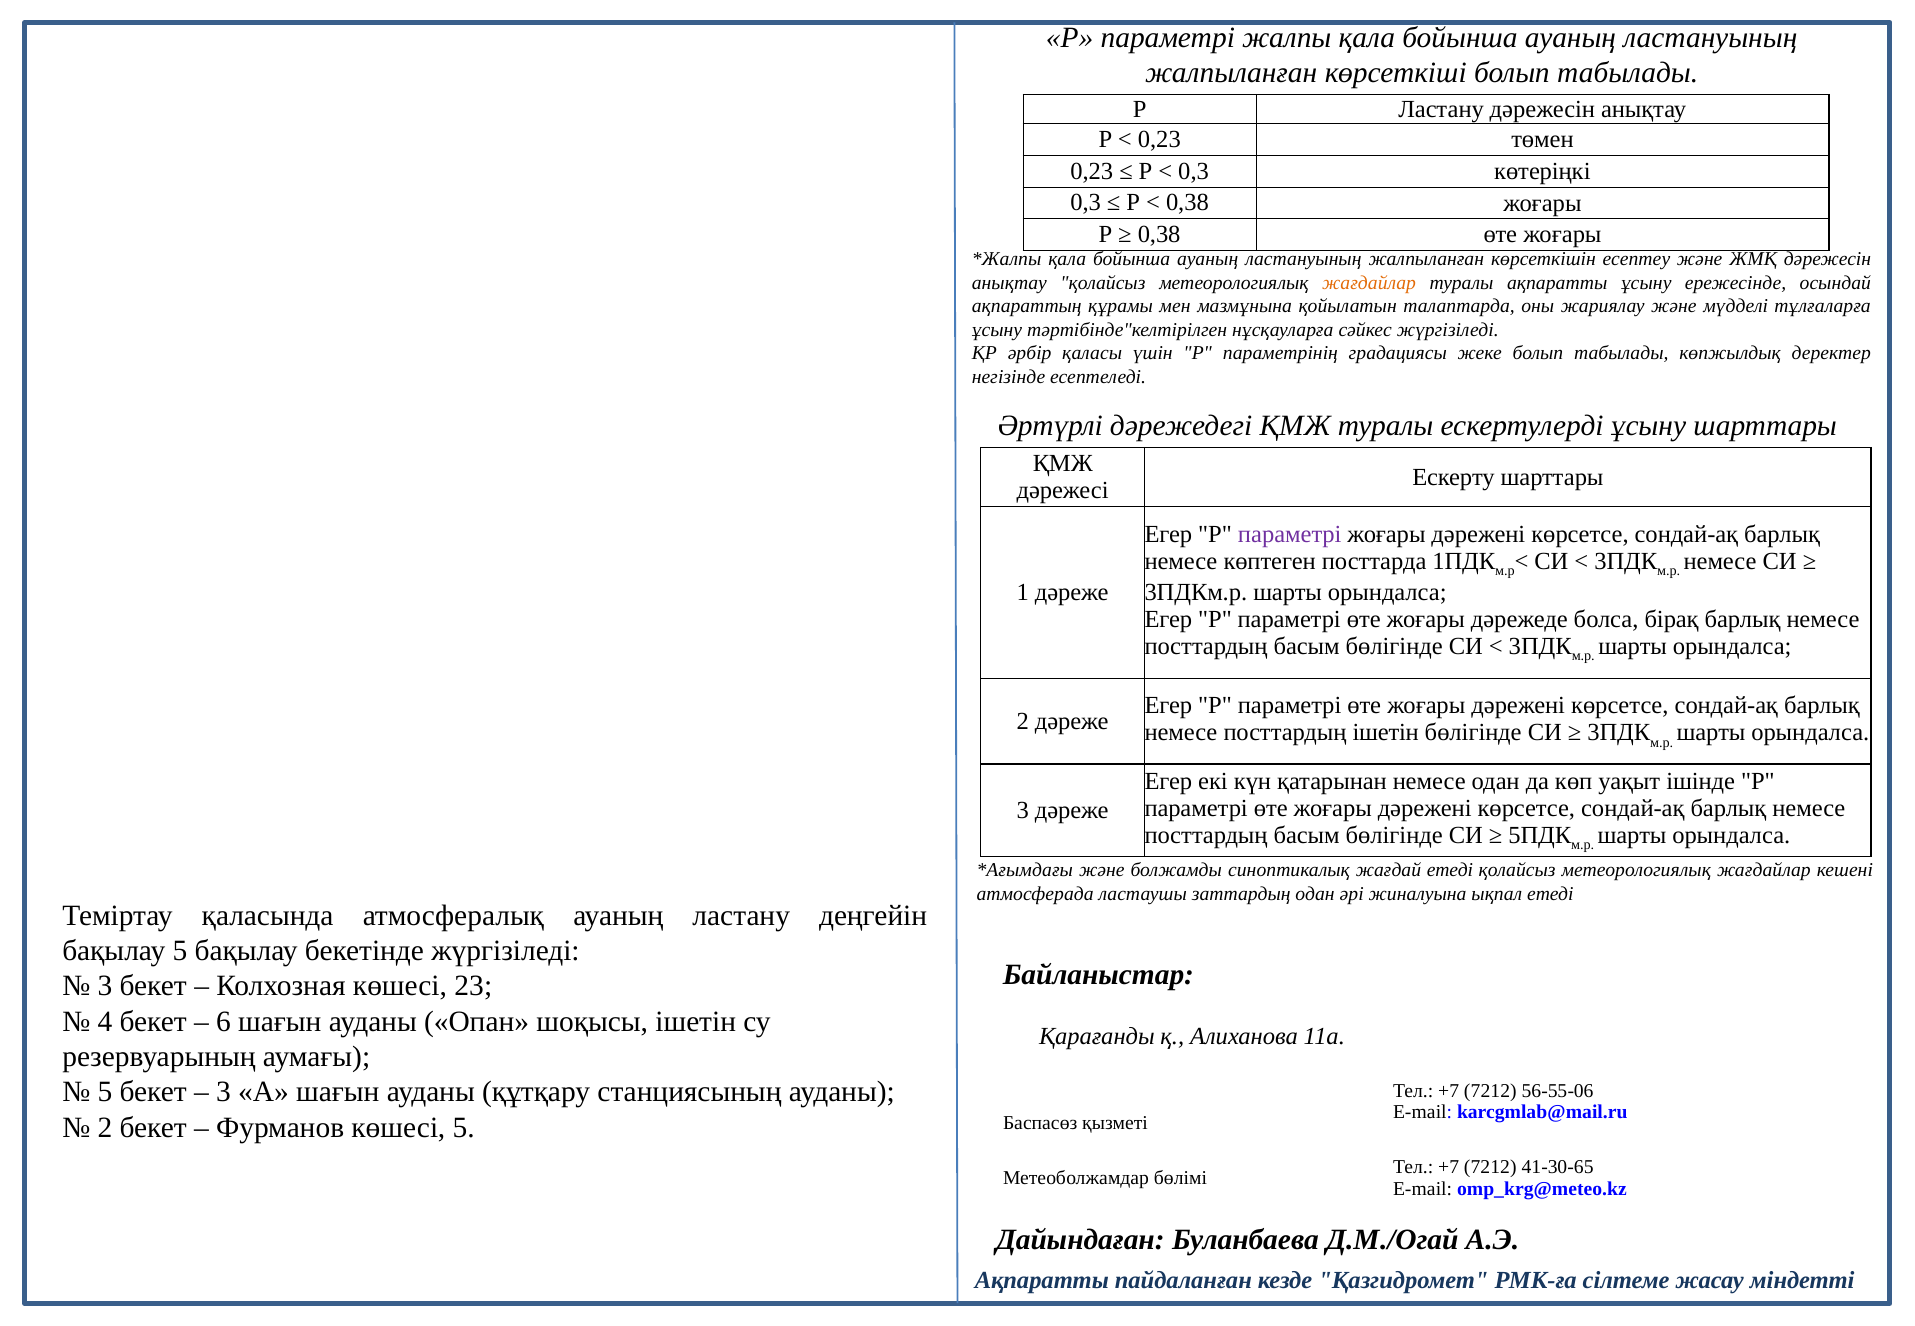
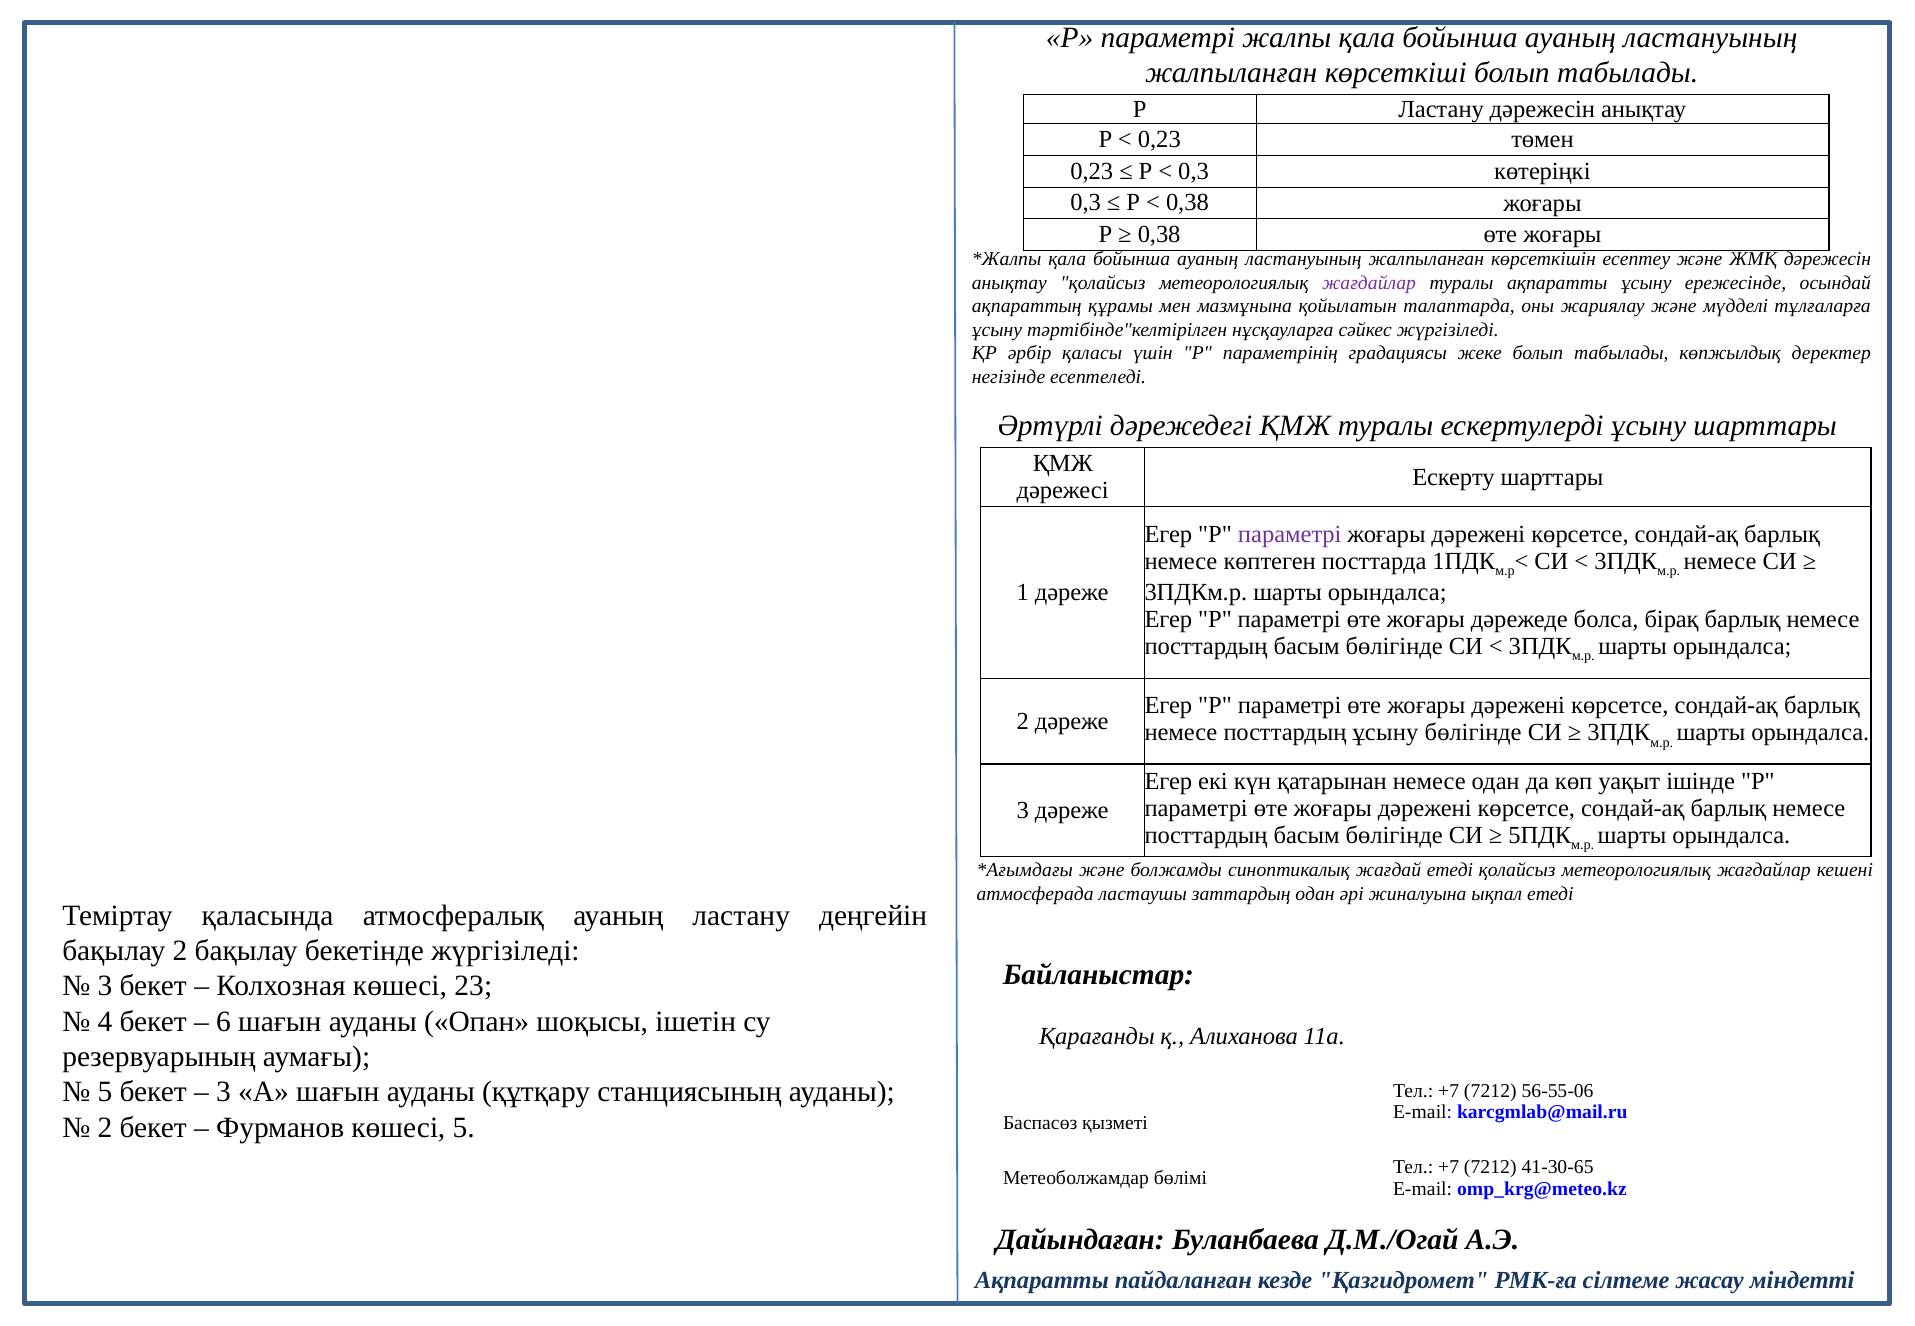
жағдайлар colour: orange -> purple (1369, 283)
посттардың ішетін: ішетін -> ұсыну (1385, 733)
бақылау 5: 5 -> 2 (180, 951)
